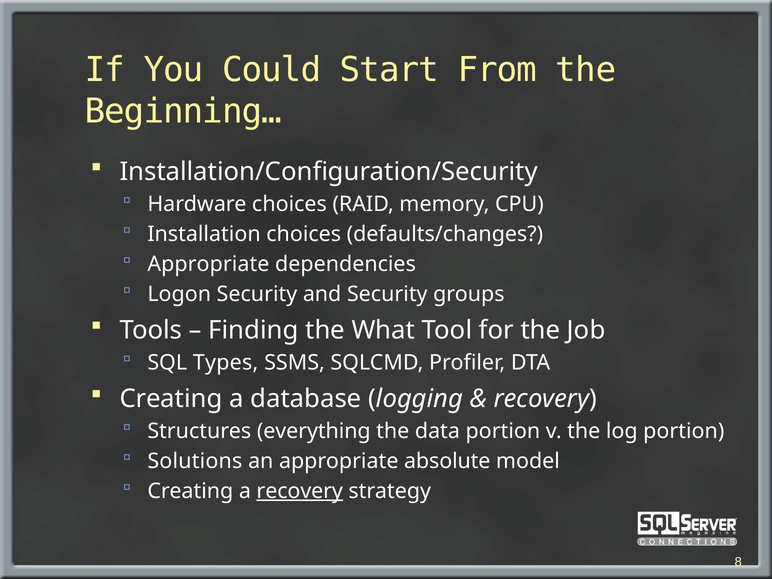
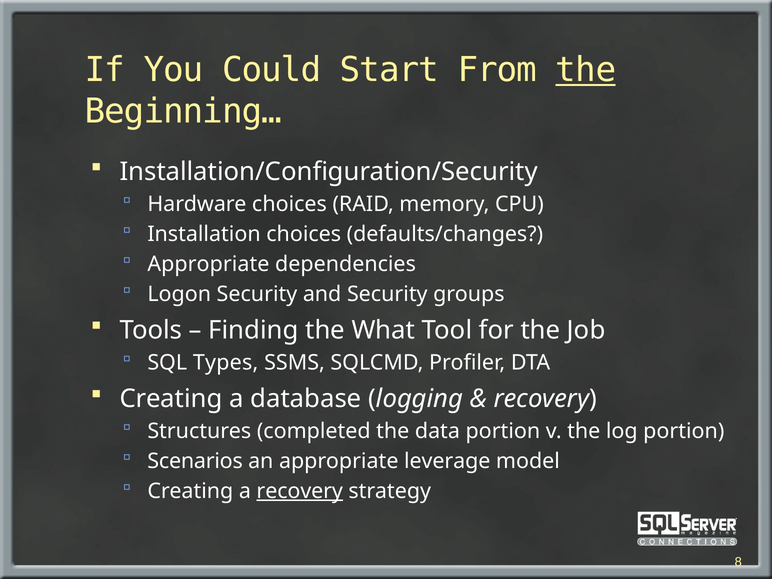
the underline: none -> present (586, 70)
everything: everything -> completed (314, 431)
Solutions: Solutions -> Scenarios (195, 461)
absolute: absolute -> leverage (447, 461)
